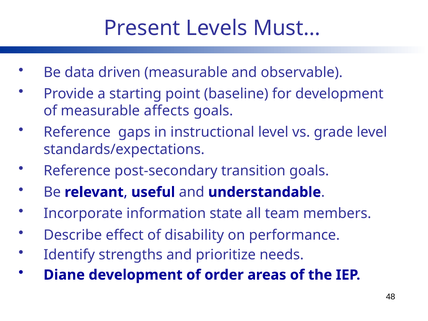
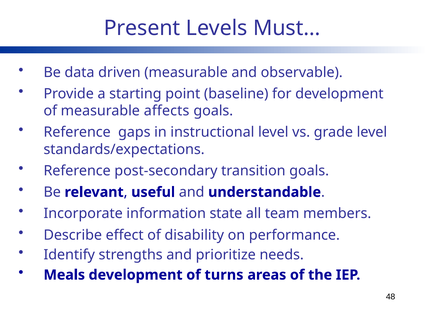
Diane: Diane -> Meals (64, 275)
order: order -> turns (224, 275)
